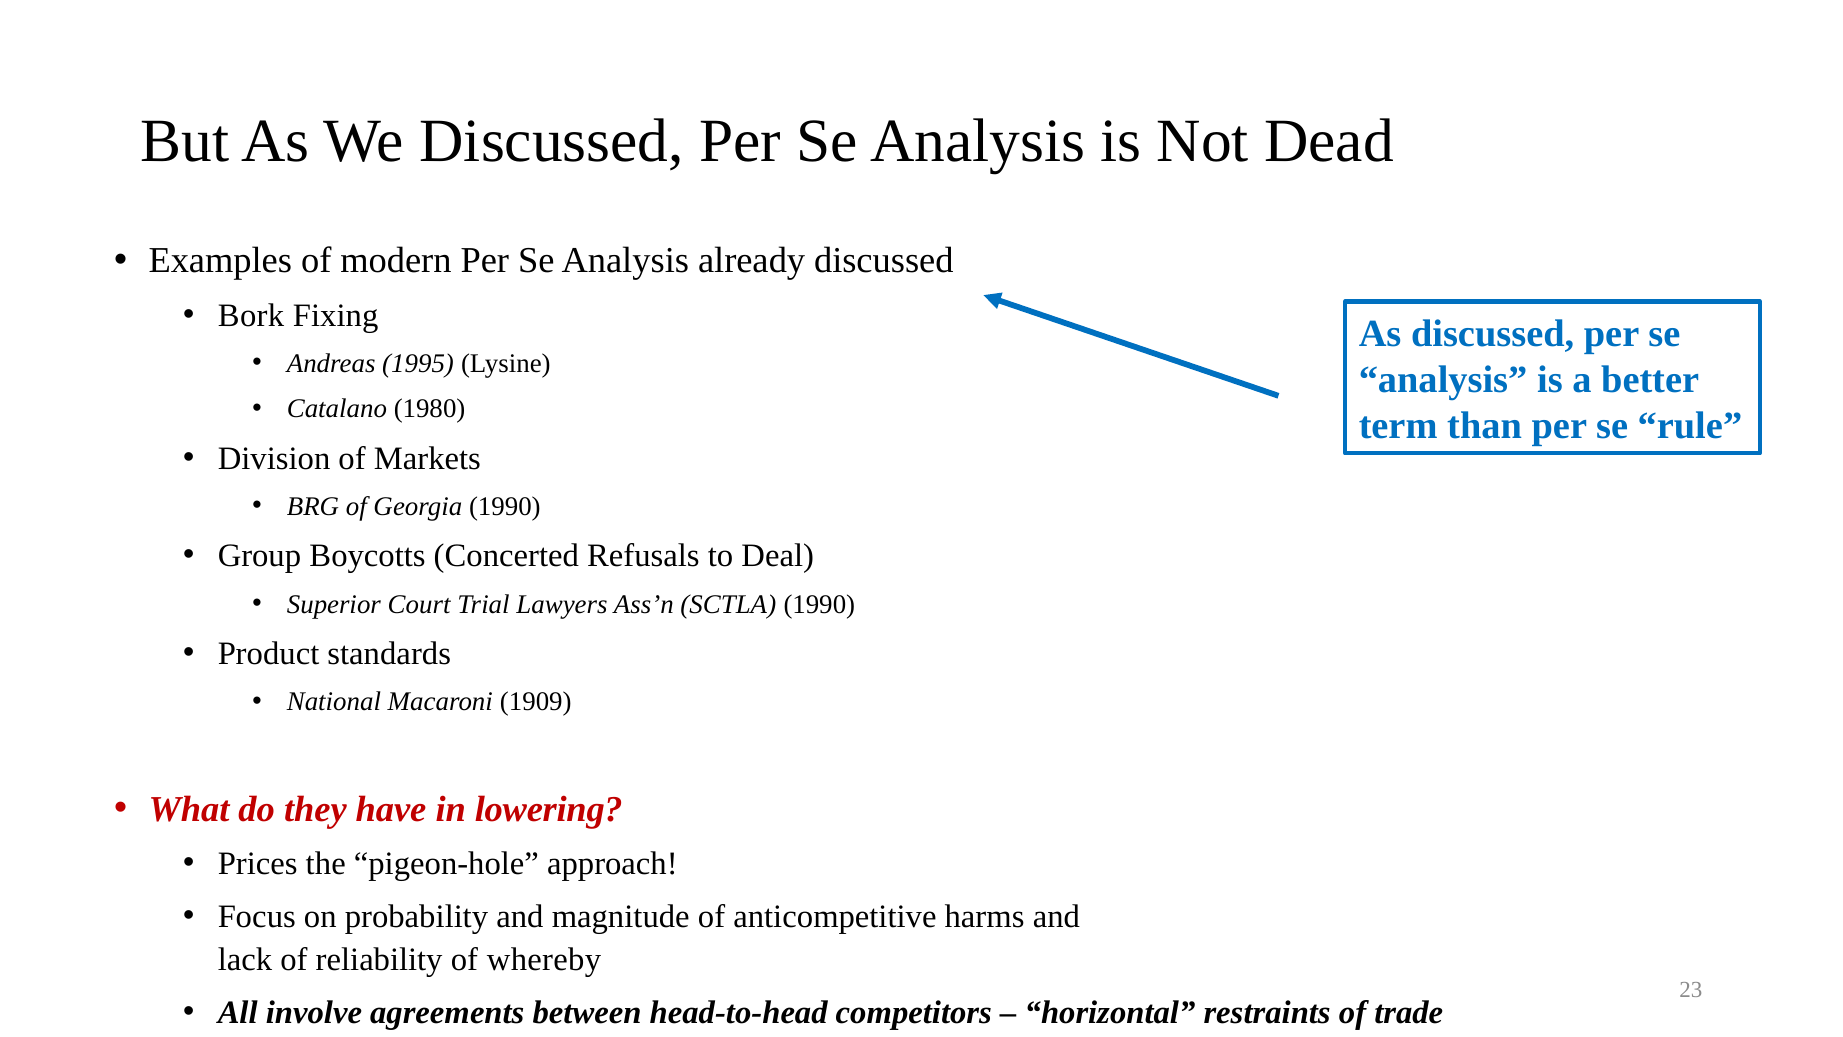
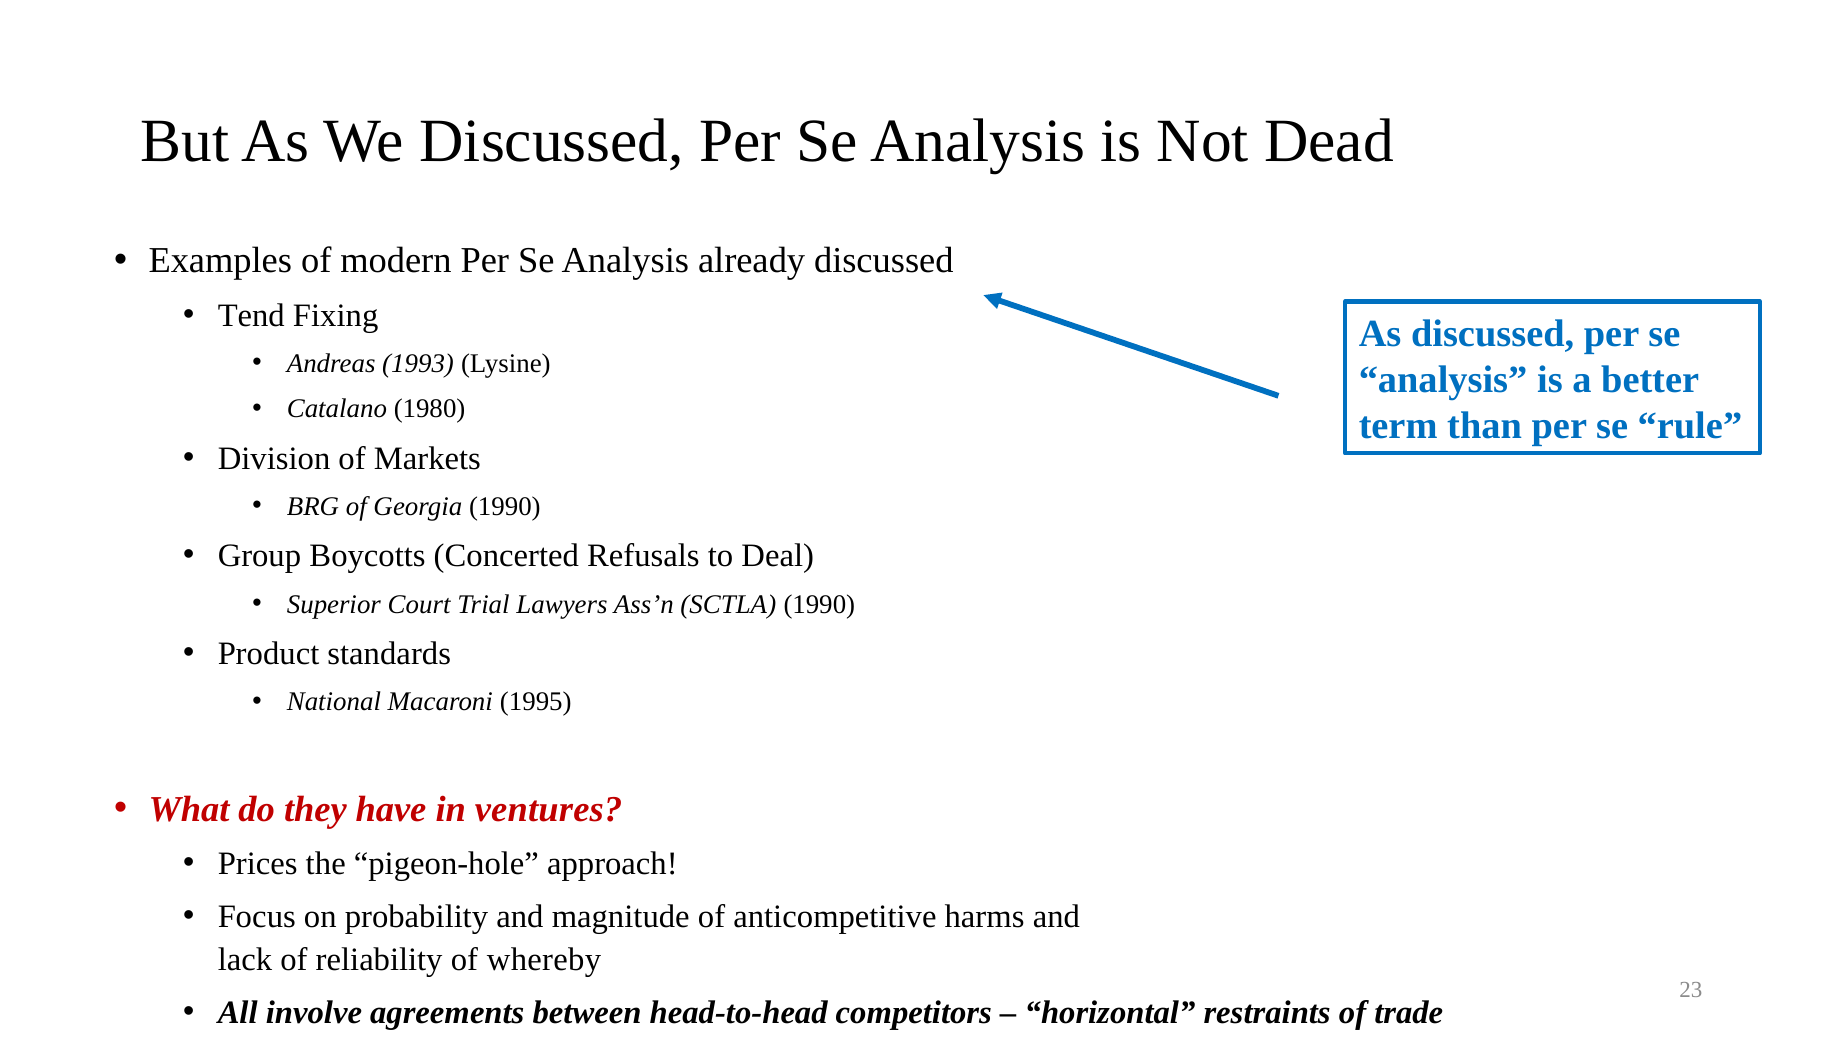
Bork: Bork -> Tend (251, 315)
1995: 1995 -> 1993 (418, 364)
1909: 1909 -> 1995 (536, 702)
lowering: lowering -> ventures (549, 809)
